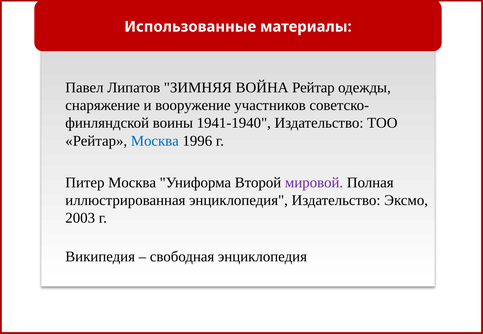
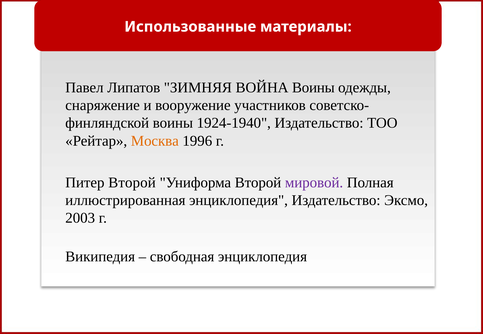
ВОЙНА Рейтар: Рейтар -> Воины (313, 88)
1941-1940: 1941-1940 -> 1924-1940 (234, 123)
Москва colour: blue -> orange (155, 141)
Питер Москва: Москва -> Второй (132, 183)
